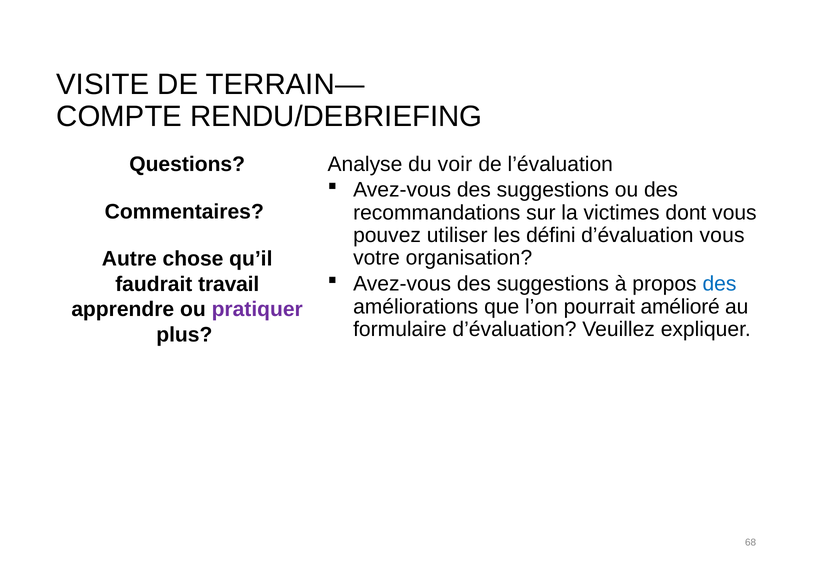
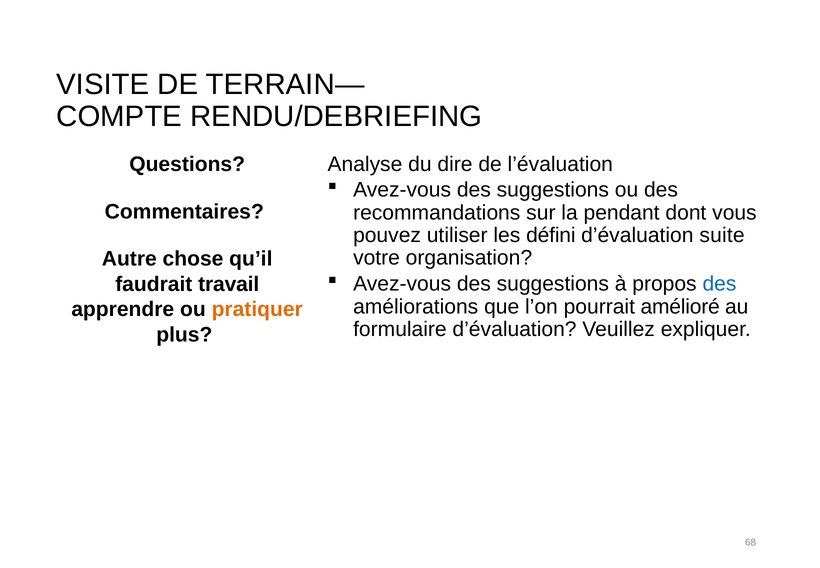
voir: voir -> dire (455, 164)
victimes: victimes -> pendant (622, 212)
d’évaluation vous: vous -> suite (722, 235)
pratiquer colour: purple -> orange (257, 309)
